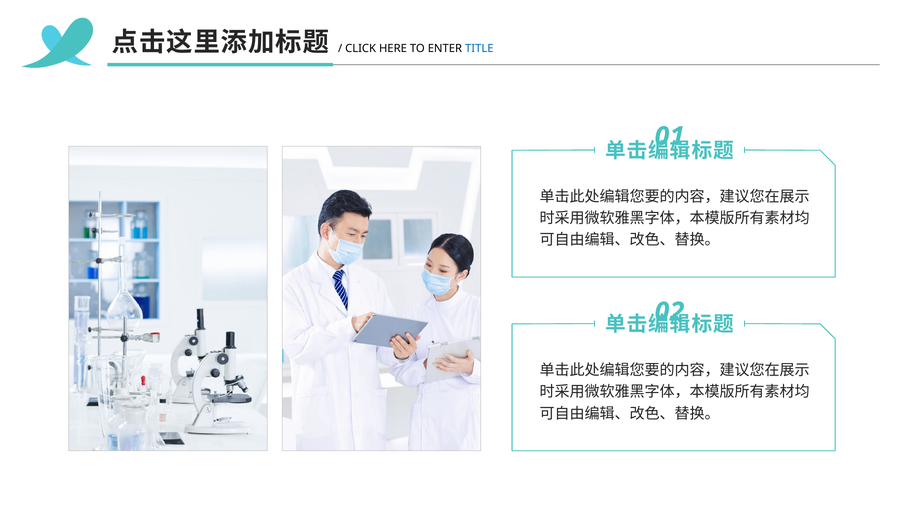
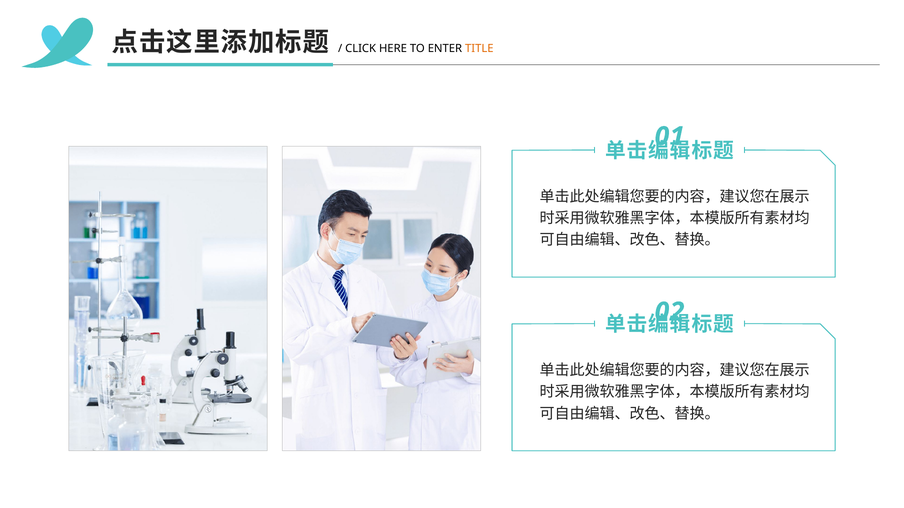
TITLE colour: blue -> orange (479, 48)
